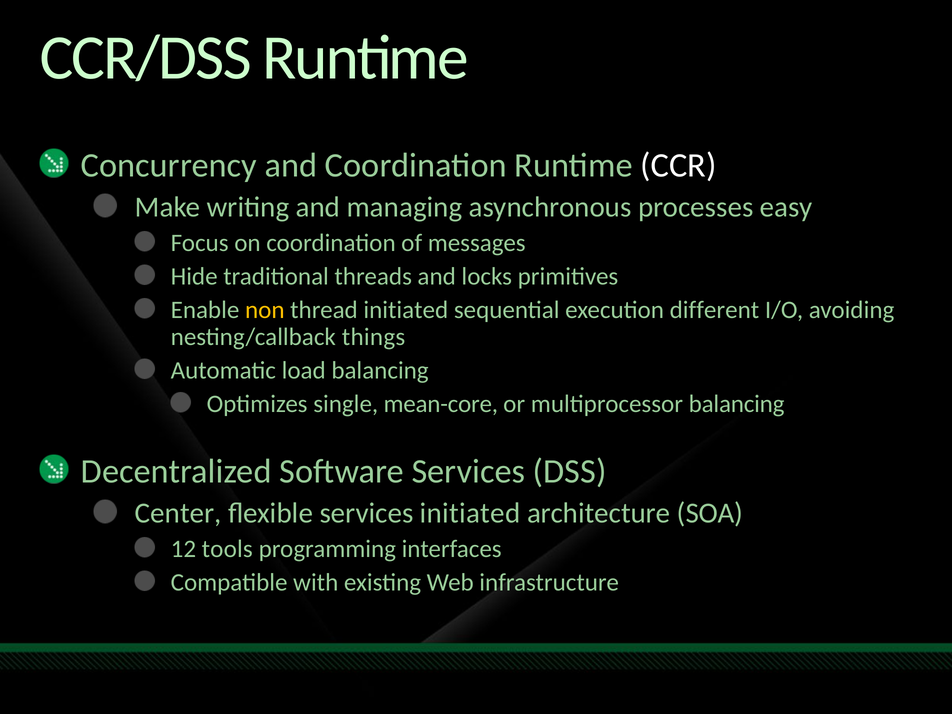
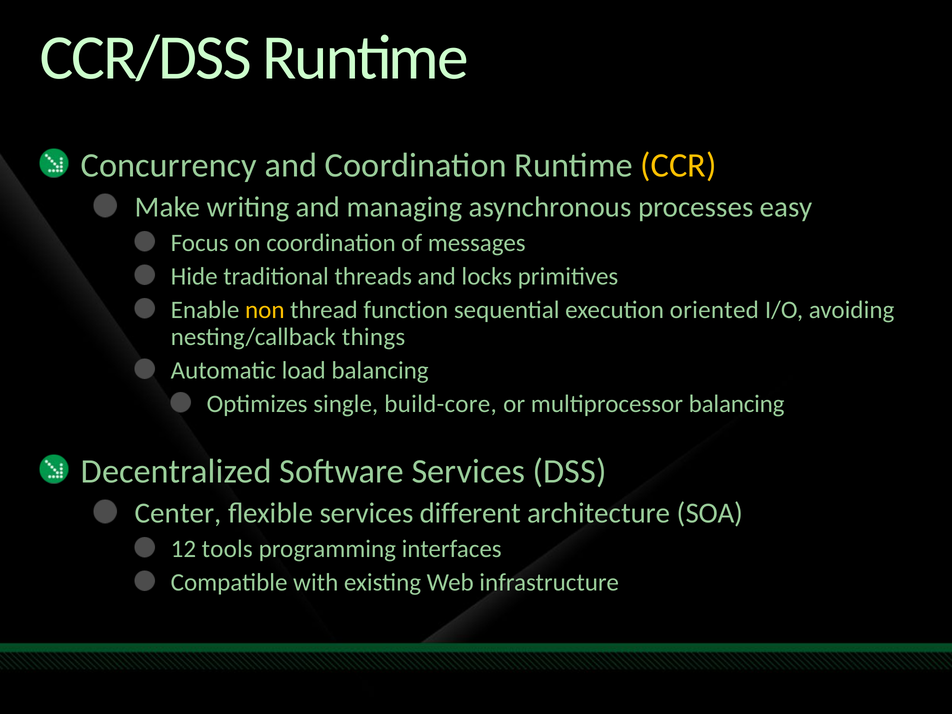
CCR colour: white -> yellow (678, 165)
thread initiated: initiated -> function (406, 310)
different: different -> oriented (714, 310)
mean-core: mean-core -> build-core (441, 404)
services initiated: initiated -> different (470, 513)
